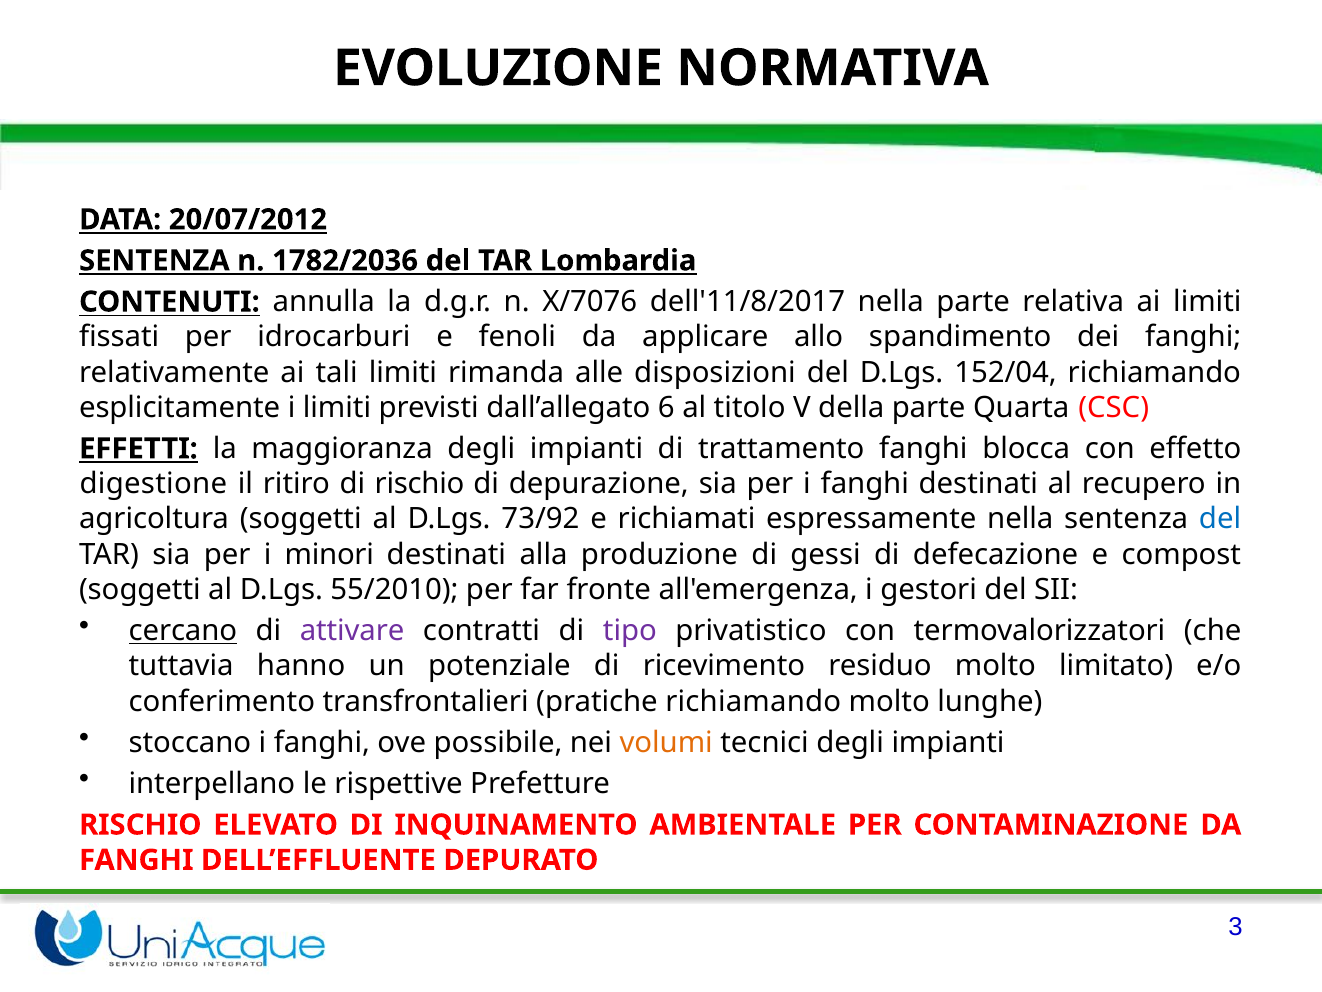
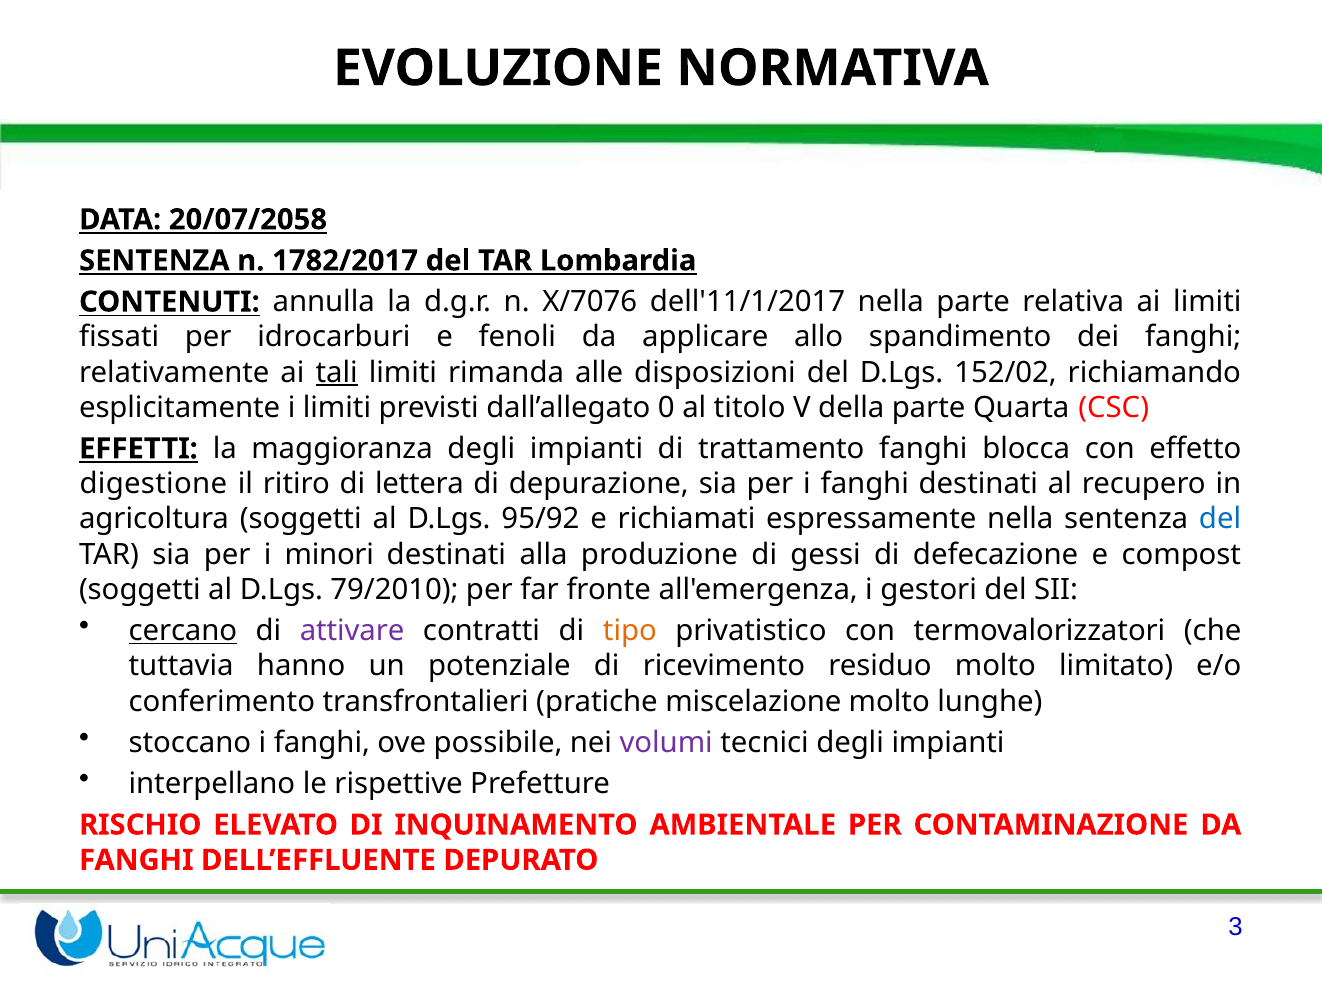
20/07/2012: 20/07/2012 -> 20/07/2058 (248, 219)
1782/2036: 1782/2036 -> 1782/2017 (345, 261)
dell'11/8/2017: dell'11/8/2017 -> dell'11/1/2017 (747, 302)
tali underline: none -> present (337, 372)
152/04: 152/04 -> 152/02 (1006, 372)
6: 6 -> 0 (666, 407)
di rischio: rischio -> lettera (420, 484)
73/92: 73/92 -> 95/92 (540, 519)
55/2010: 55/2010 -> 79/2010 (394, 589)
tipo colour: purple -> orange (630, 631)
pratiche richiamando: richiamando -> miscelazione (753, 701)
volumi colour: orange -> purple (666, 742)
